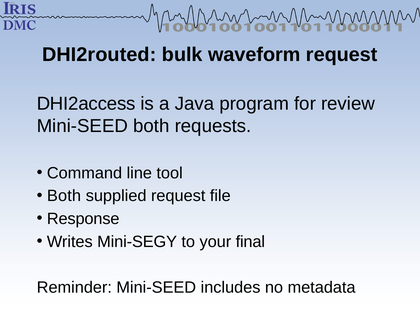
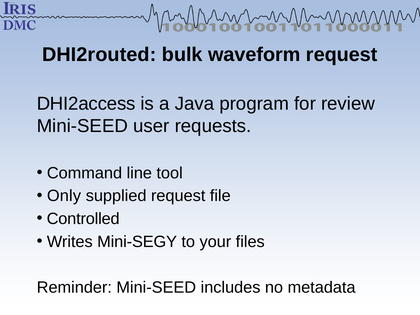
Mini-SEED both: both -> user (151, 126)
Both: Both -> Only (64, 196)
Response: Response -> Controlled (83, 219)
final: final -> files (250, 242)
